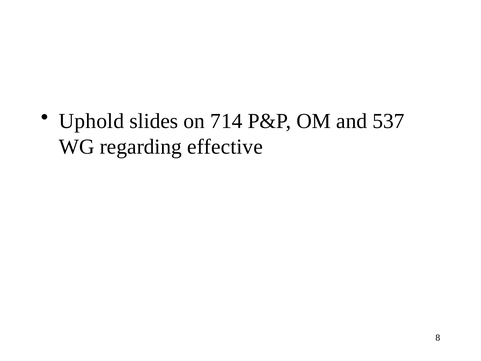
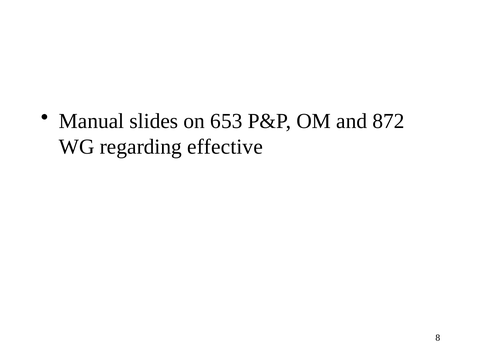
Uphold: Uphold -> Manual (92, 121)
714: 714 -> 653 (226, 121)
537: 537 -> 872 (389, 121)
